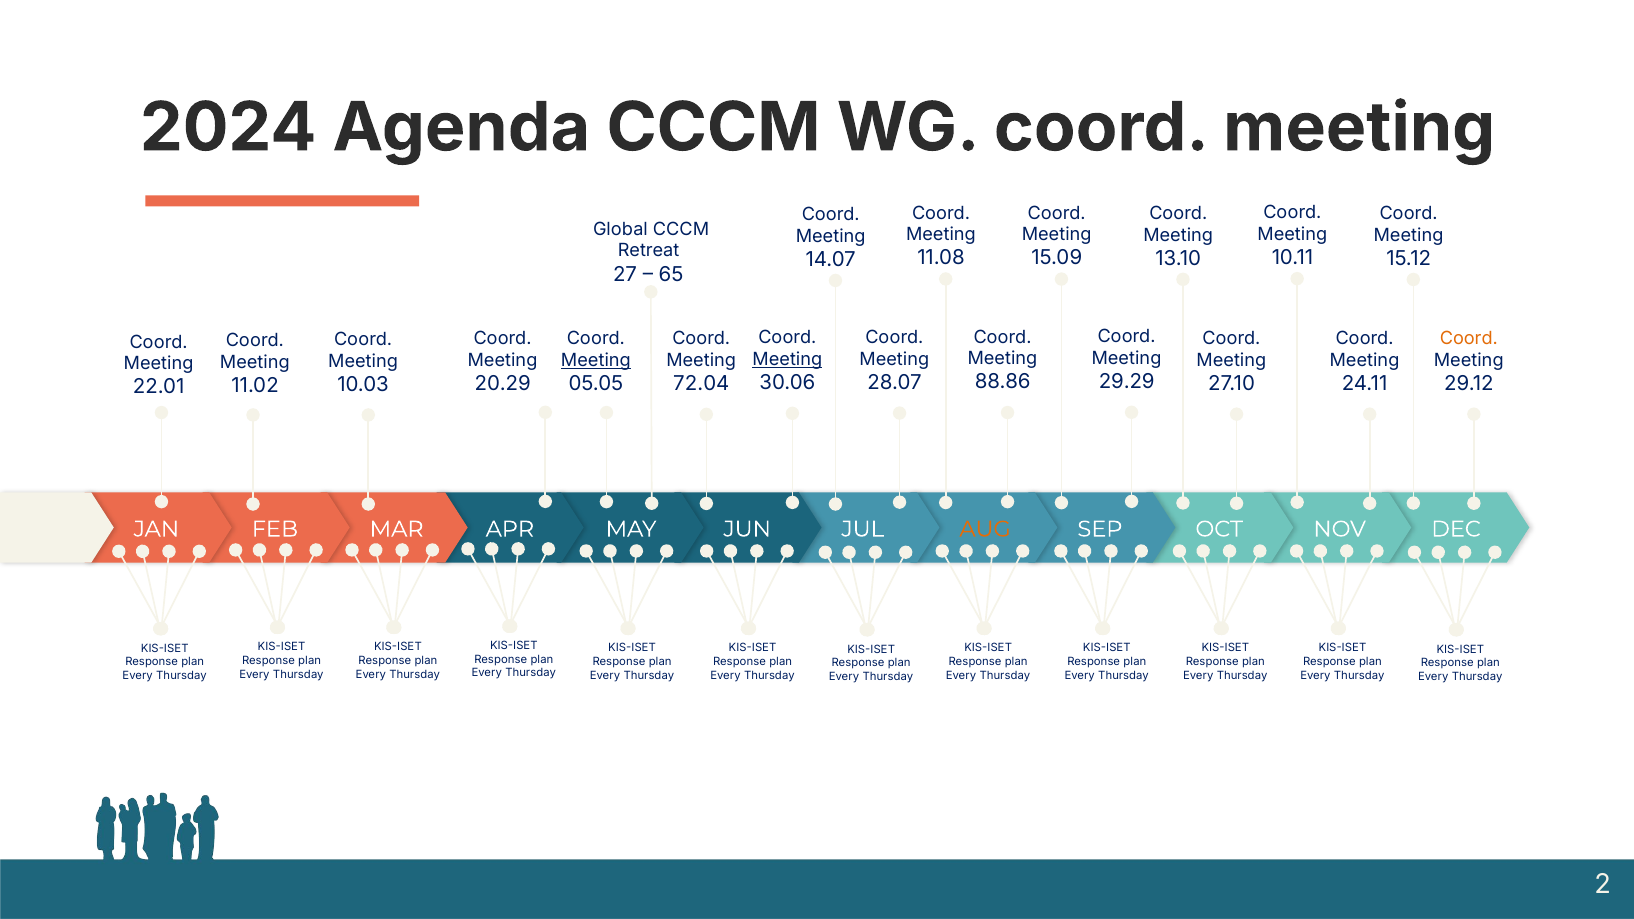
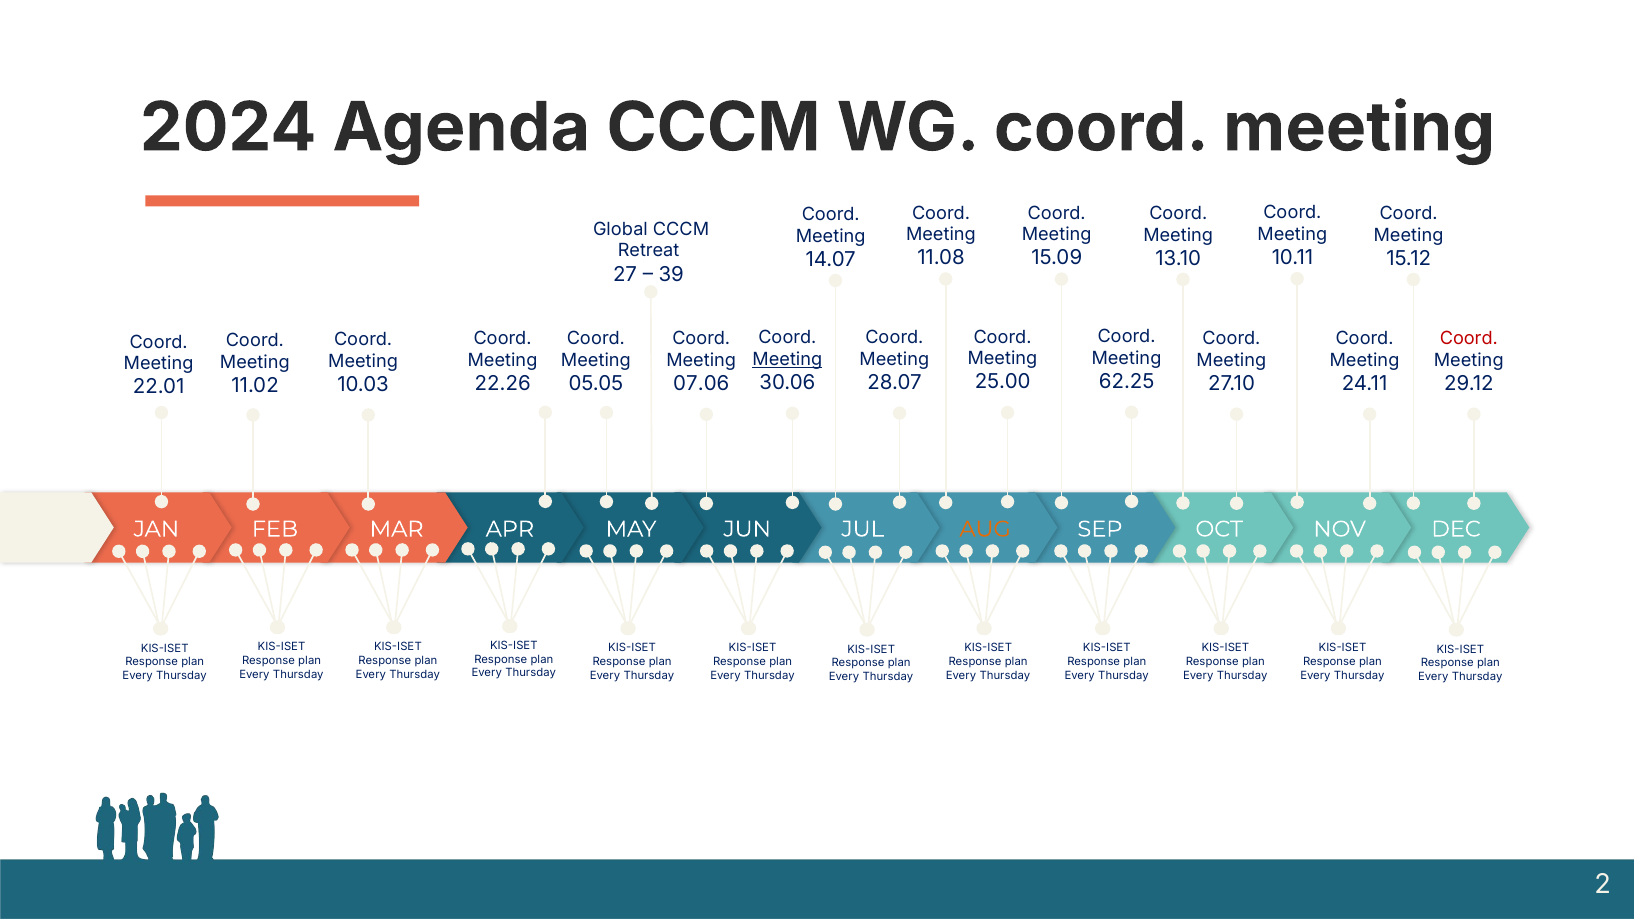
65: 65 -> 39 (671, 274)
Coord colour: orange -> red (1469, 339)
Meeting underline: present -> none (596, 361)
29.29: 29.29 -> 62.25 (1127, 382)
88.86: 88.86 -> 25.00 (1003, 382)
20.29: 20.29 -> 22.26 (503, 384)
72.04: 72.04 -> 07.06 (701, 384)
